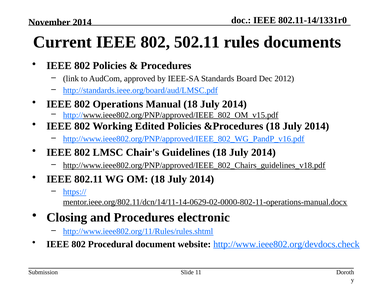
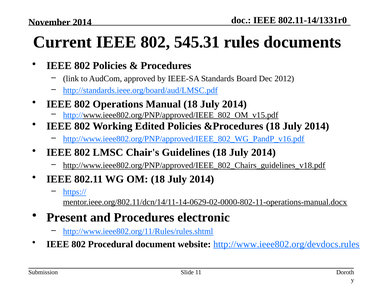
502.11: 502.11 -> 545.31 (197, 42)
Closing: Closing -> Present (67, 218)
http://www.ieee802.org/devdocs.check: http://www.ieee802.org/devdocs.check -> http://www.ieee802.org/devdocs.rules (286, 244)
